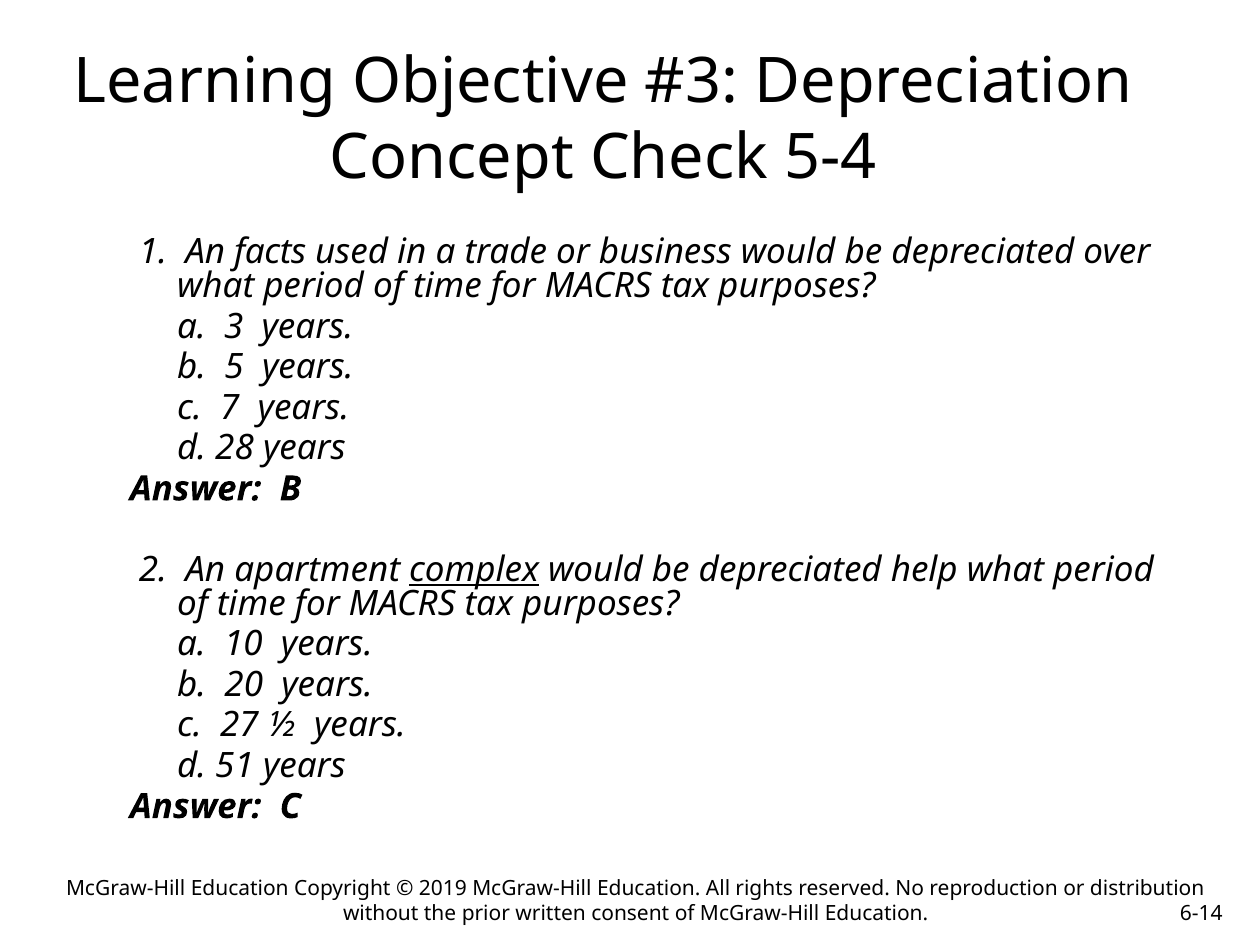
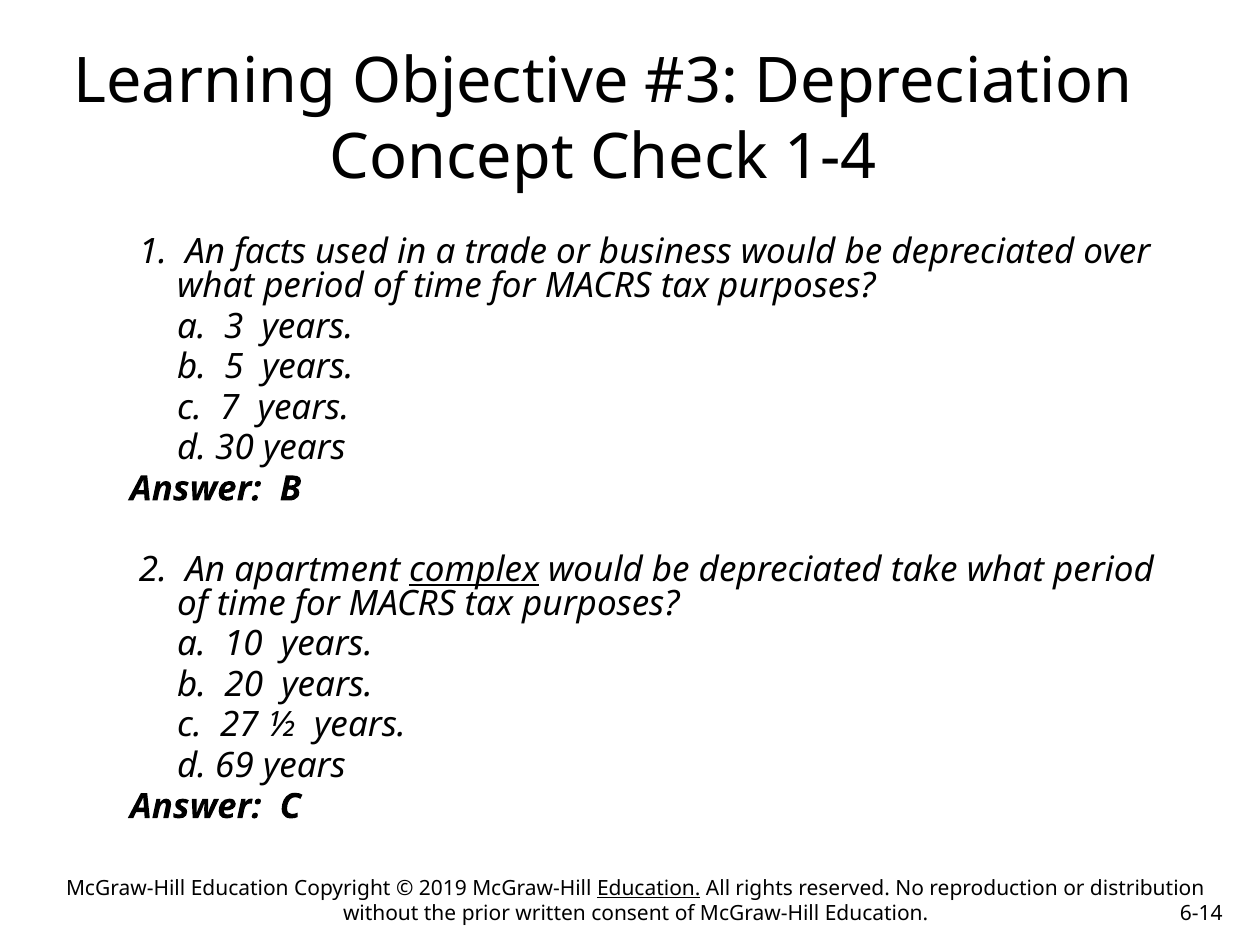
5-4: 5-4 -> 1-4 (830, 158)
28: 28 -> 30 (235, 448)
help: help -> take (924, 570)
51: 51 -> 69 (235, 766)
Education underline: none -> present (649, 889)
